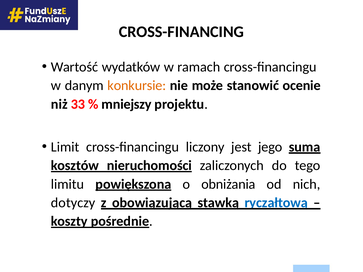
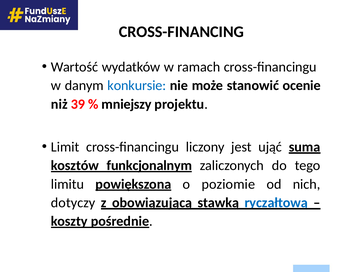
konkursie colour: orange -> blue (137, 86)
33: 33 -> 39 (78, 104)
jego: jego -> ująć (270, 147)
nieruchomości: nieruchomości -> funkcjonalnym (149, 166)
obniżania: obniżania -> poziomie (228, 184)
